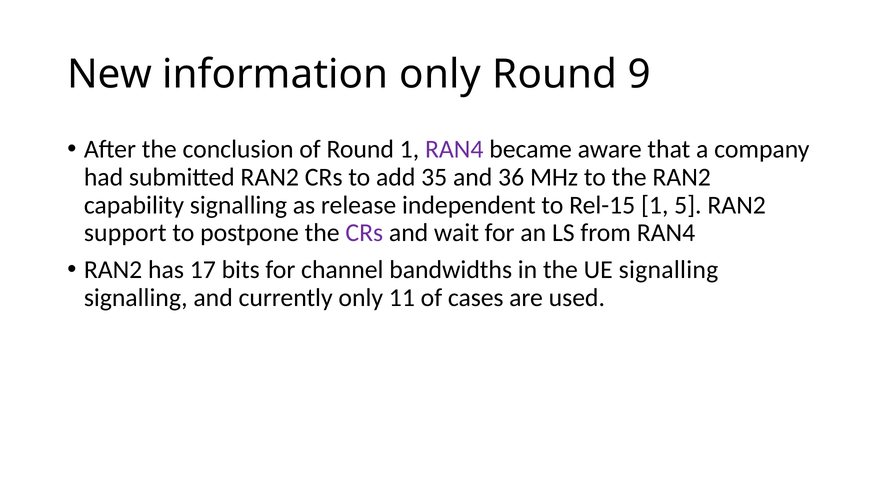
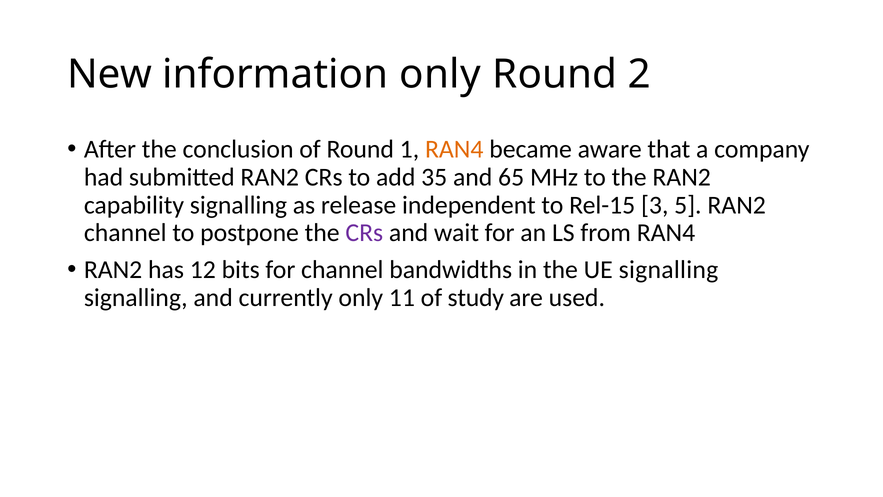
9: 9 -> 2 (639, 74)
RAN4 colour: purple -> orange (454, 149)
36: 36 -> 65 (511, 177)
Rel-15 1: 1 -> 3 (655, 205)
support: support -> channel (125, 233)
17: 17 -> 12 (203, 270)
cases: cases -> study (476, 298)
